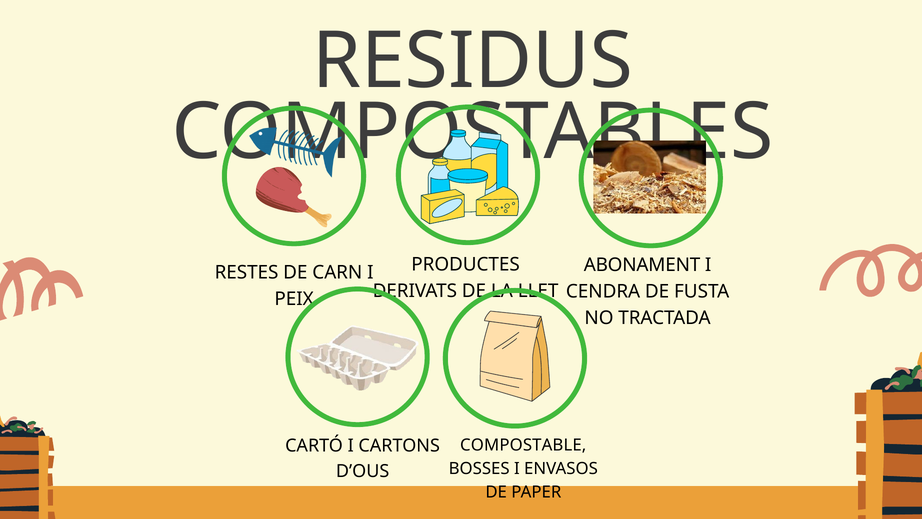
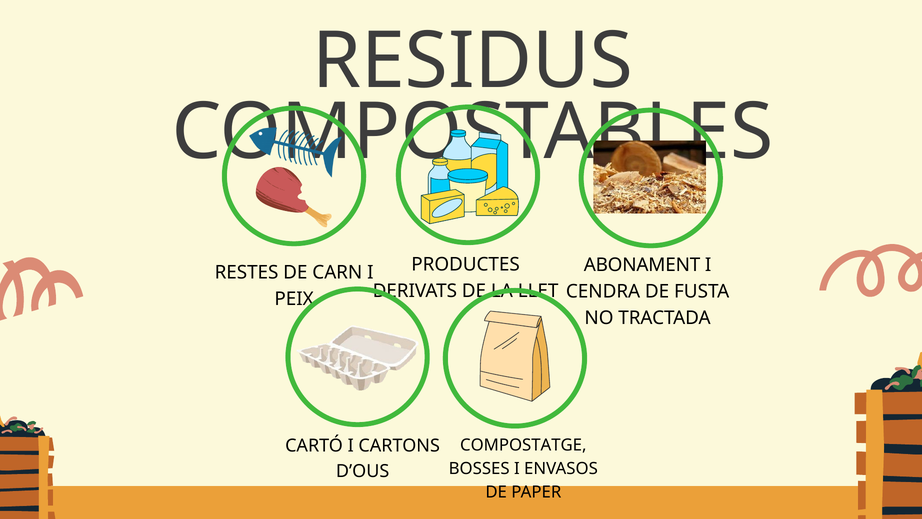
COMPOSTABLE: COMPOSTABLE -> COMPOSTATGE (523, 445)
